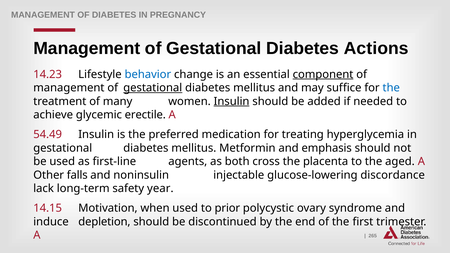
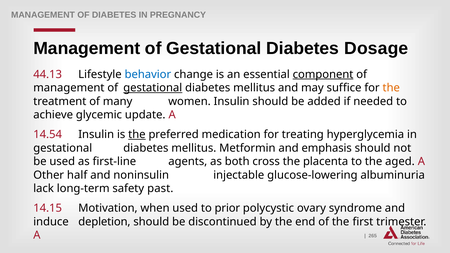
Actions: Actions -> Dosage (376, 48)
14.23: 14.23 -> 44.13 (48, 74)
the colour: blue -> orange (391, 88)
Insulin underline: present -> none (232, 101)
erectile: erectile -> update (145, 115)
54.49: 54.49 -> 14.54 (48, 135)
the underline: none -> present (137, 135)
falls: falls -> half (77, 175)
discordance: discordance -> albuminuria (393, 175)
year: year -> past (160, 189)
